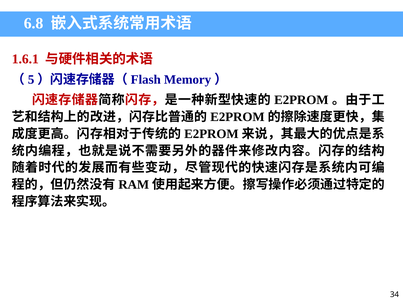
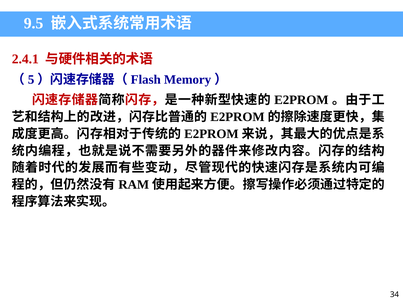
6.8: 6.8 -> 9.5 (34, 23)
1.6.1: 1.6.1 -> 2.4.1 (25, 59)
